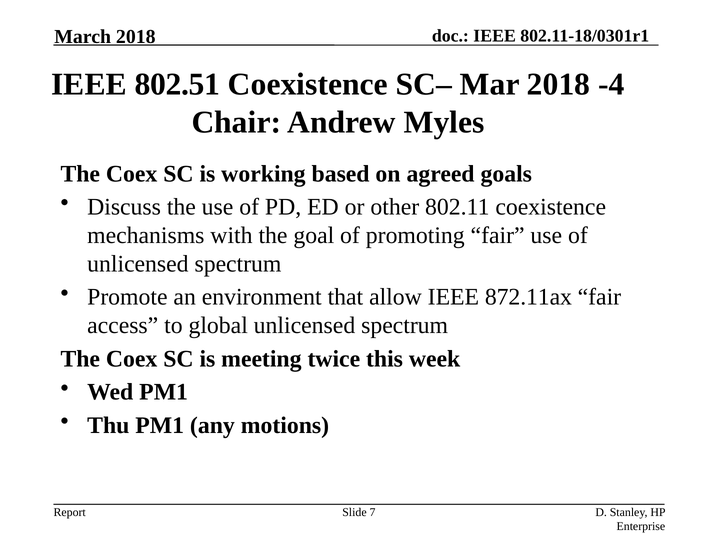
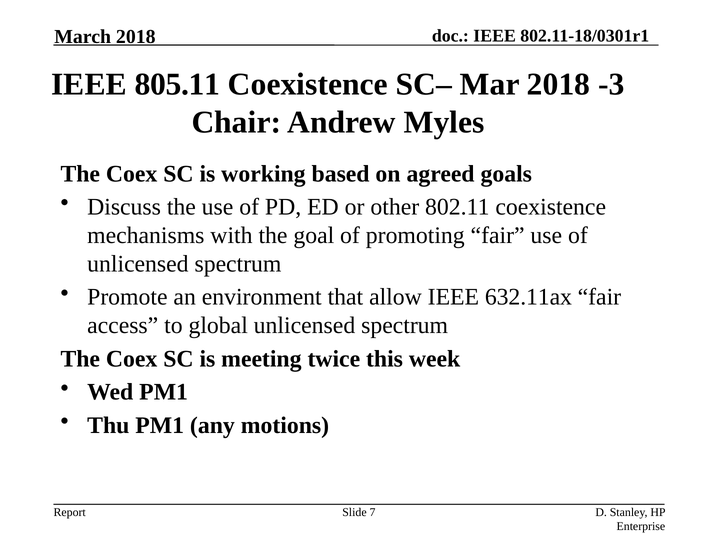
802.51: 802.51 -> 805.11 (177, 84)
-4: -4 -> -3 (611, 84)
872.11ax: 872.11ax -> 632.11ax (528, 297)
